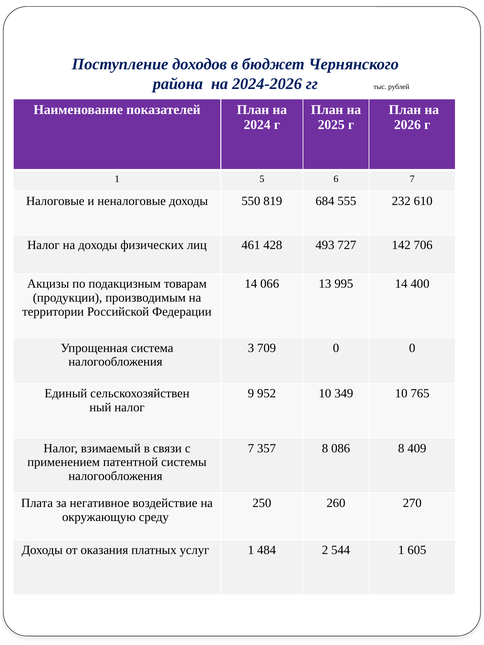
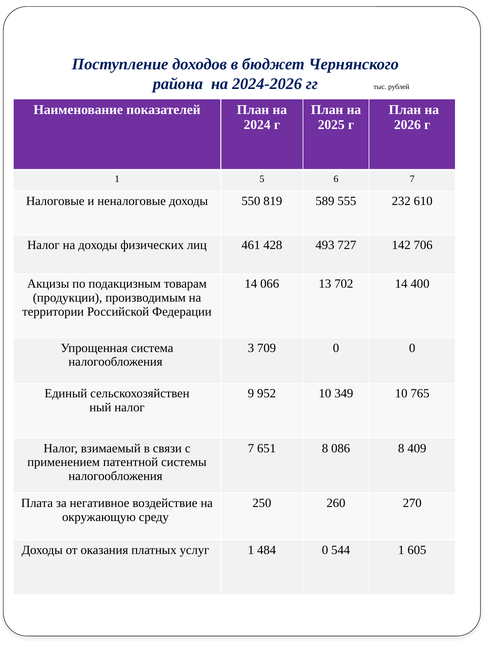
684: 684 -> 589 (325, 201)
995: 995 -> 702 (344, 284)
357: 357 -> 651 (267, 449)
484 2: 2 -> 0 (325, 550)
